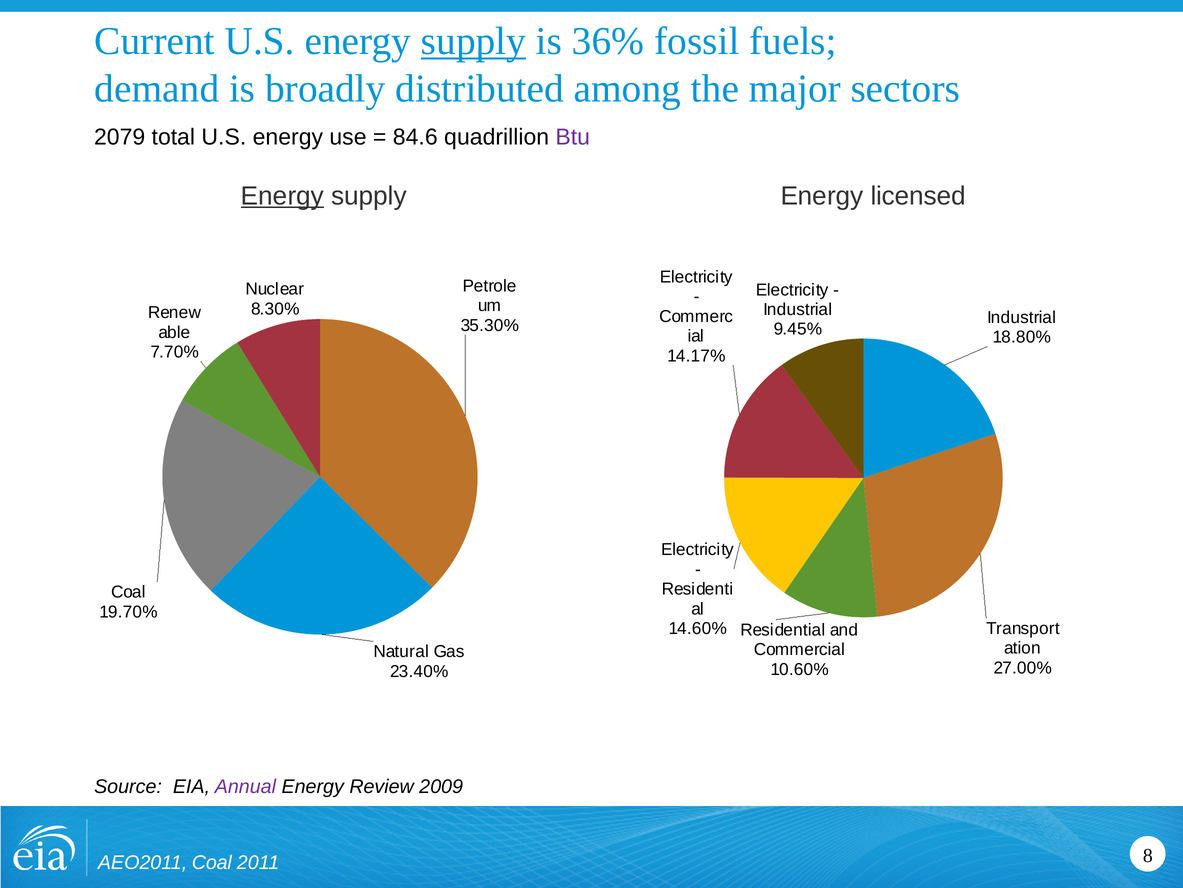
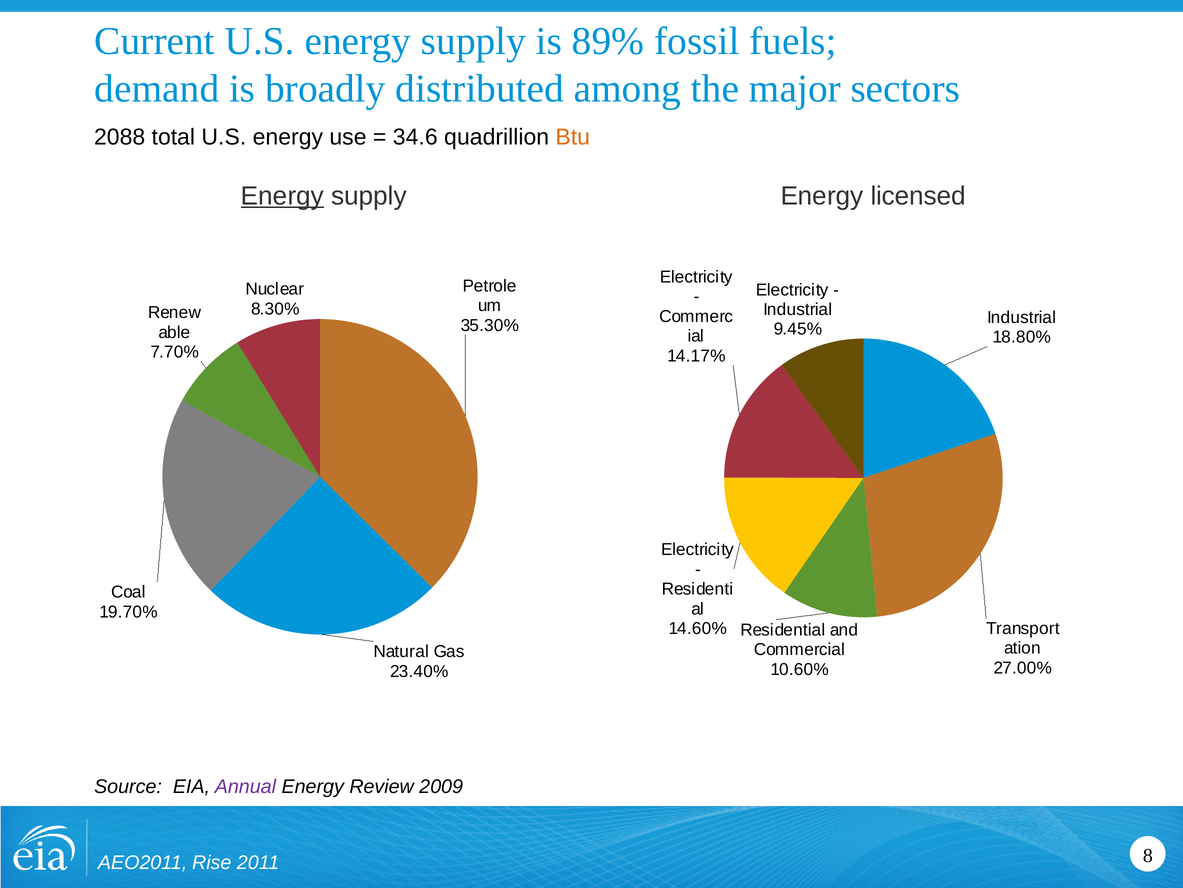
supply underline: present -> none (474, 41)
36%: 36% -> 89% (608, 41)
2079: 2079 -> 2088 (120, 137)
84.6: 84.6 -> 34.6 (415, 137)
Btu colour: purple -> orange (573, 137)
AEO2011 Coal: Coal -> Rise (212, 862)
